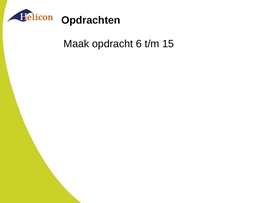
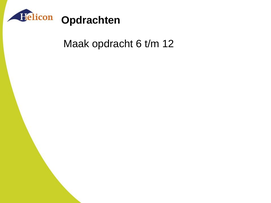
15: 15 -> 12 (168, 44)
